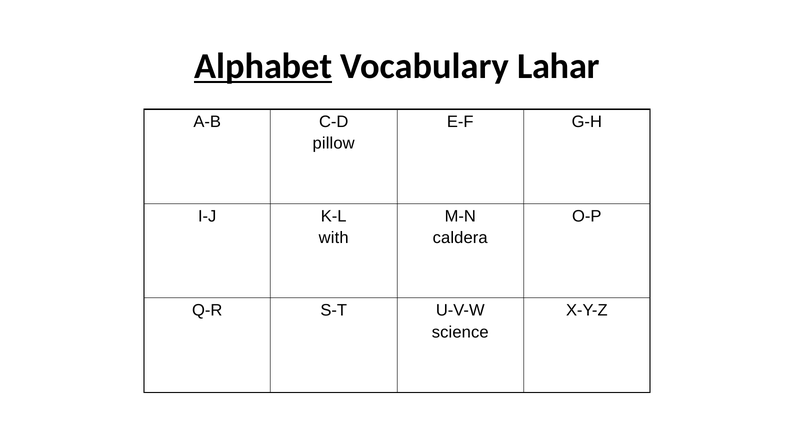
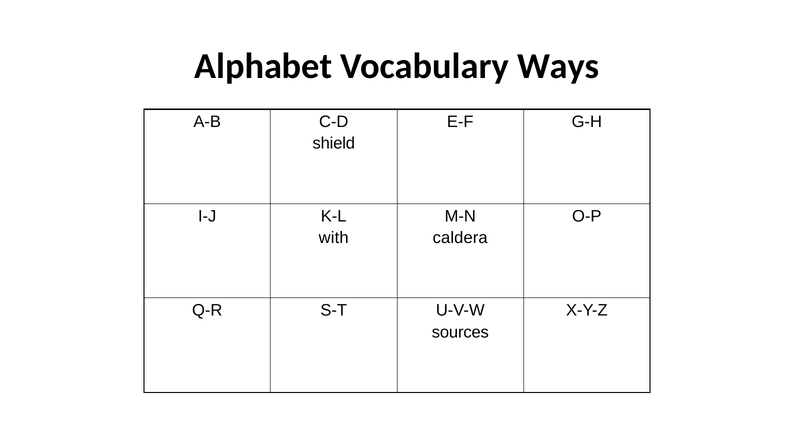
Alphabet underline: present -> none (263, 66)
Lahar: Lahar -> Ways (558, 66)
pillow: pillow -> shield (334, 143)
science: science -> sources (460, 332)
